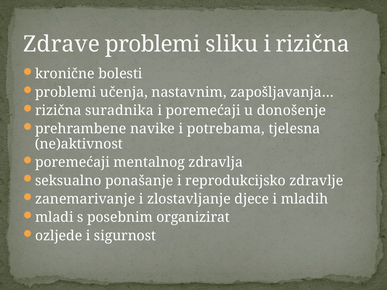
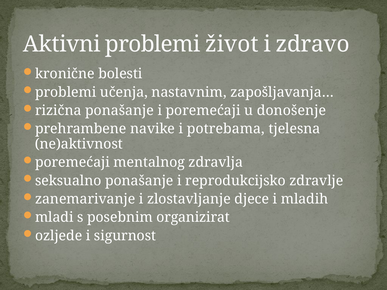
Zdrave: Zdrave -> Aktivni (62, 44)
sliku: sliku -> život (232, 44)
i rizična: rizična -> zdravo (313, 44)
rizična suradnika: suradnika -> ponašanje (119, 111)
